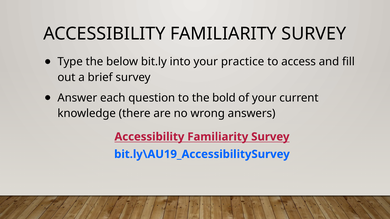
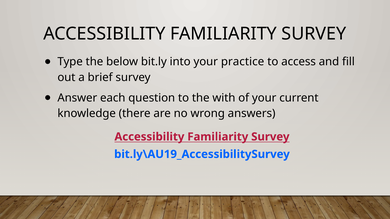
bold: bold -> with (224, 98)
